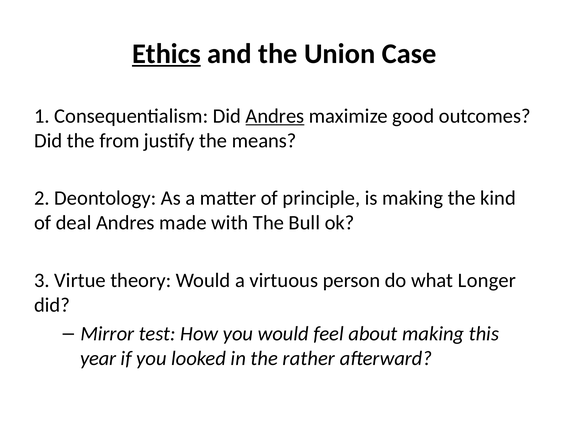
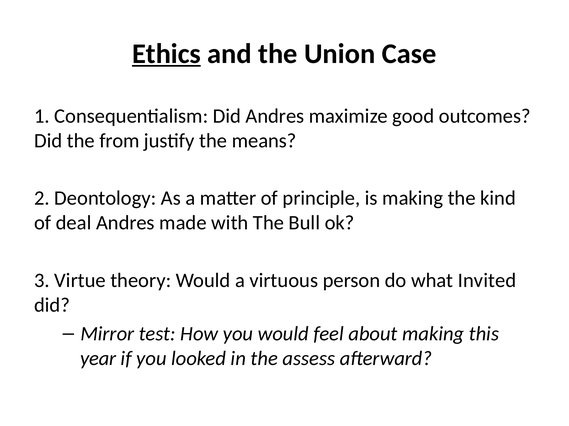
Andres underline: present -> none (275, 116)
Longer: Longer -> Invited (487, 281)
rather: rather -> assess (309, 359)
